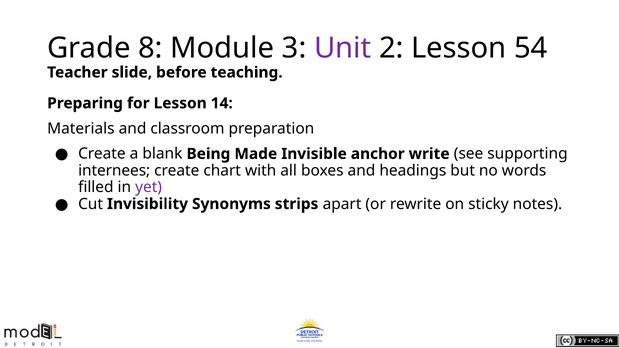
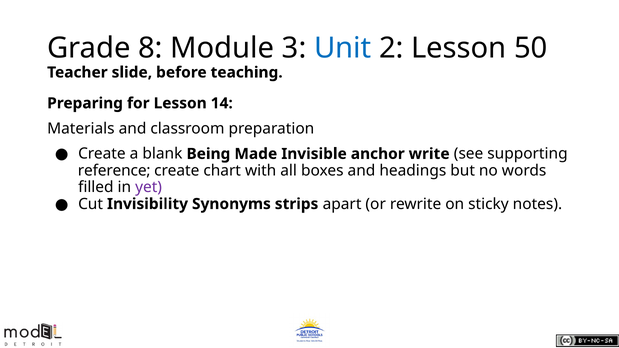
Unit colour: purple -> blue (343, 48)
54: 54 -> 50 (531, 48)
internees: internees -> reference (114, 171)
